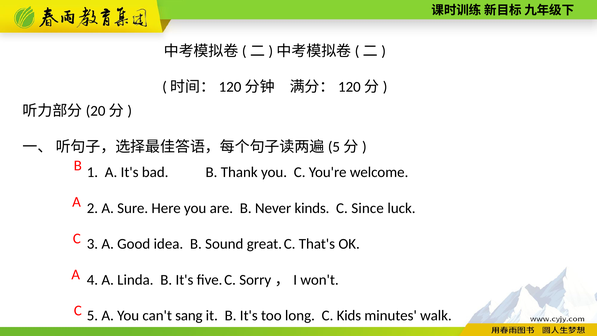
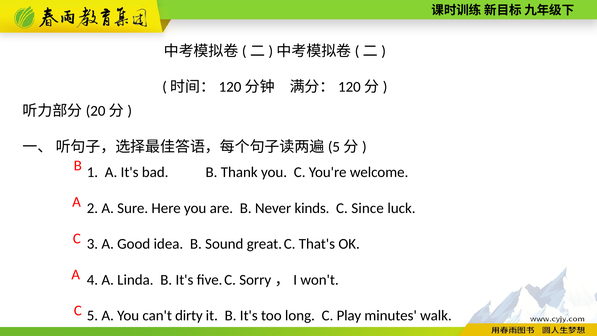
sang: sang -> dirty (189, 315)
Kids: Kids -> Play (349, 315)
